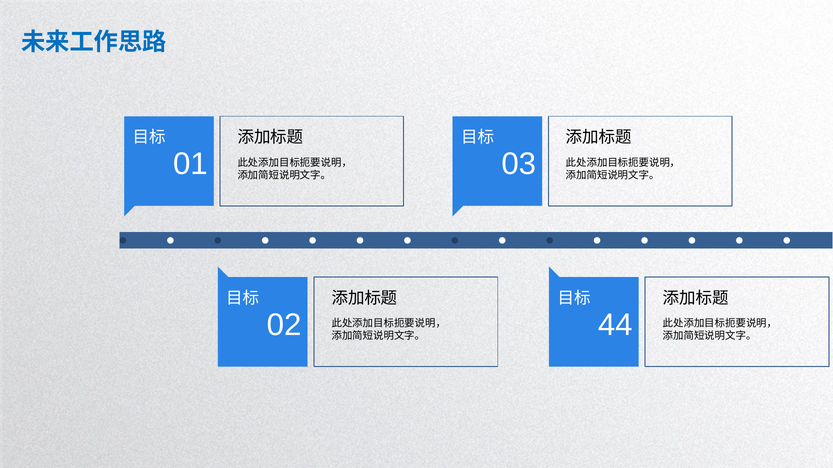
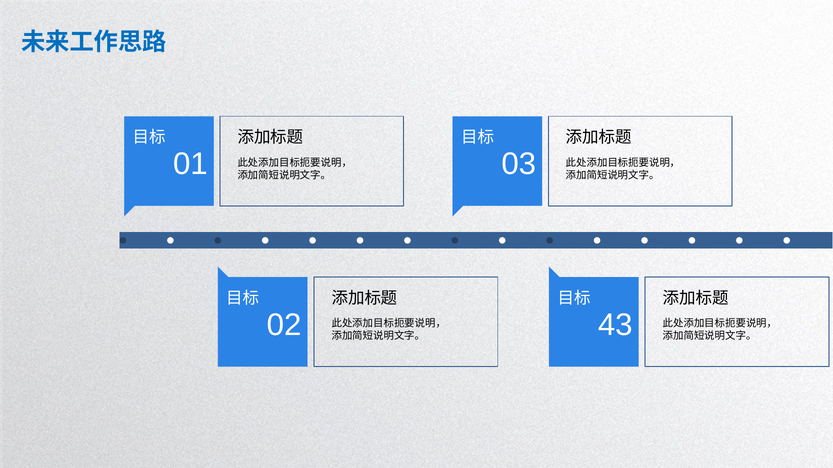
44: 44 -> 43 (615, 325)
